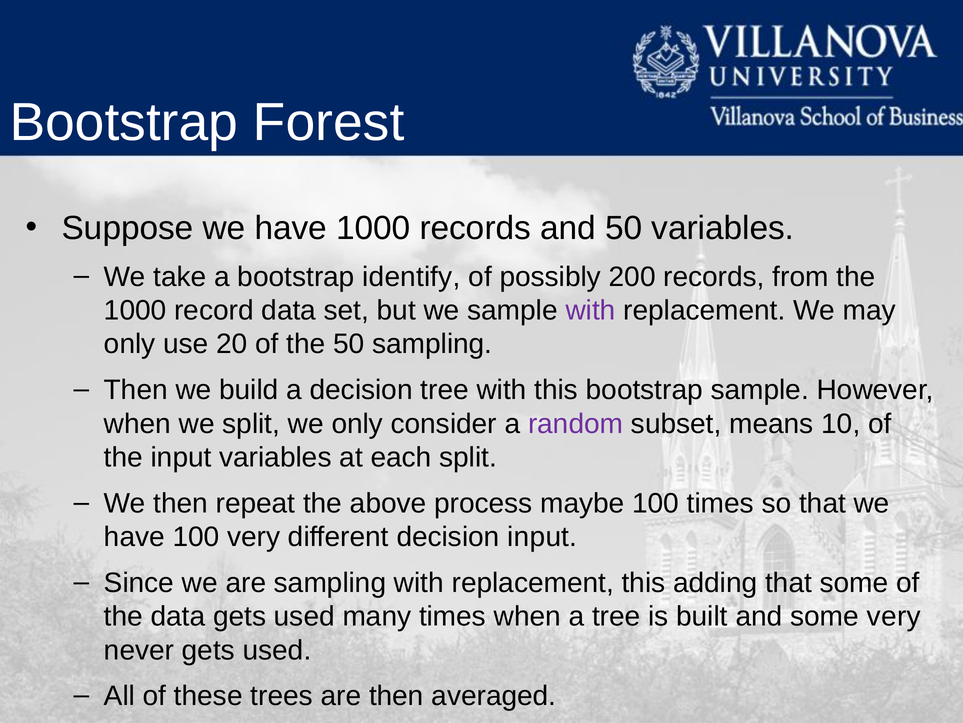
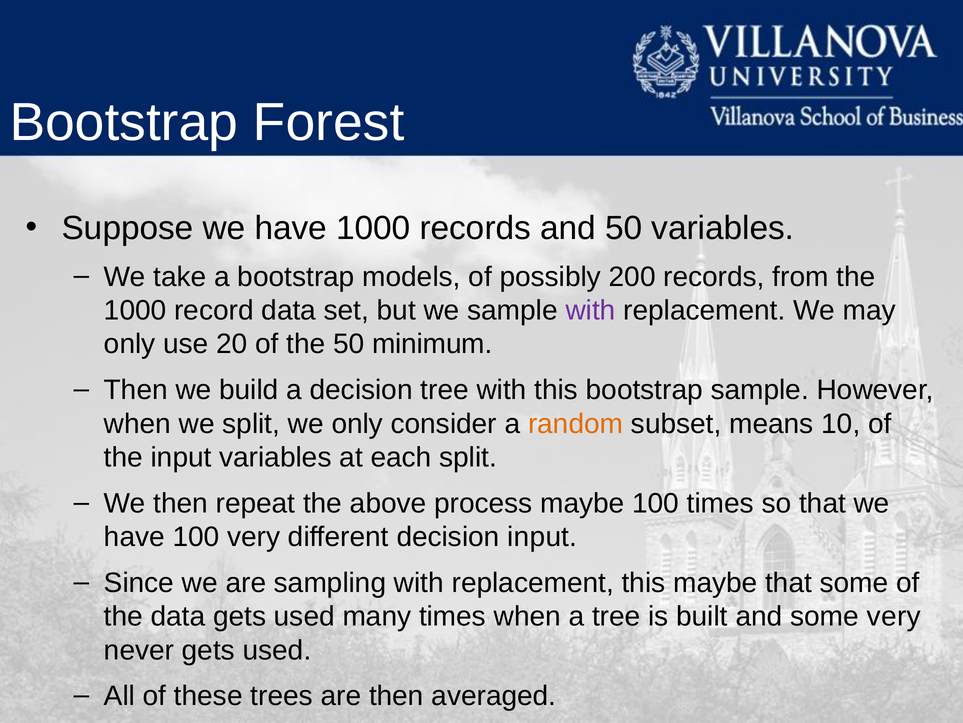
identify: identify -> models (411, 276)
50 sampling: sampling -> minimum (432, 344)
random colour: purple -> orange (576, 423)
this adding: adding -> maybe (715, 582)
